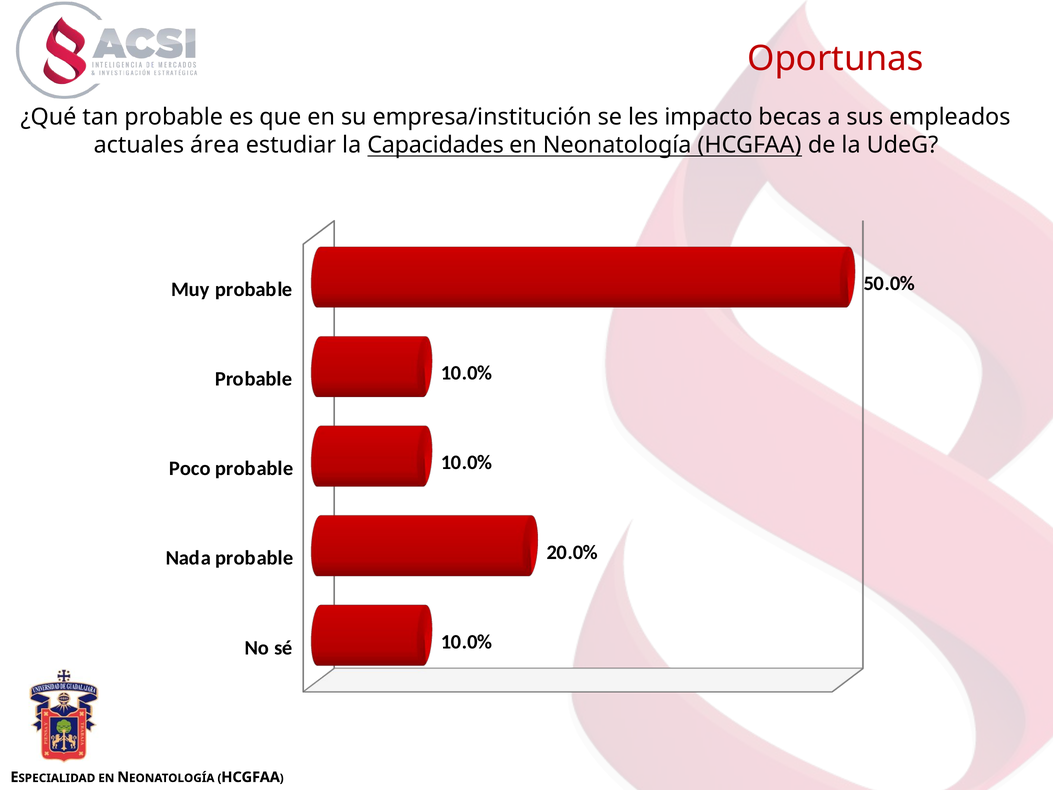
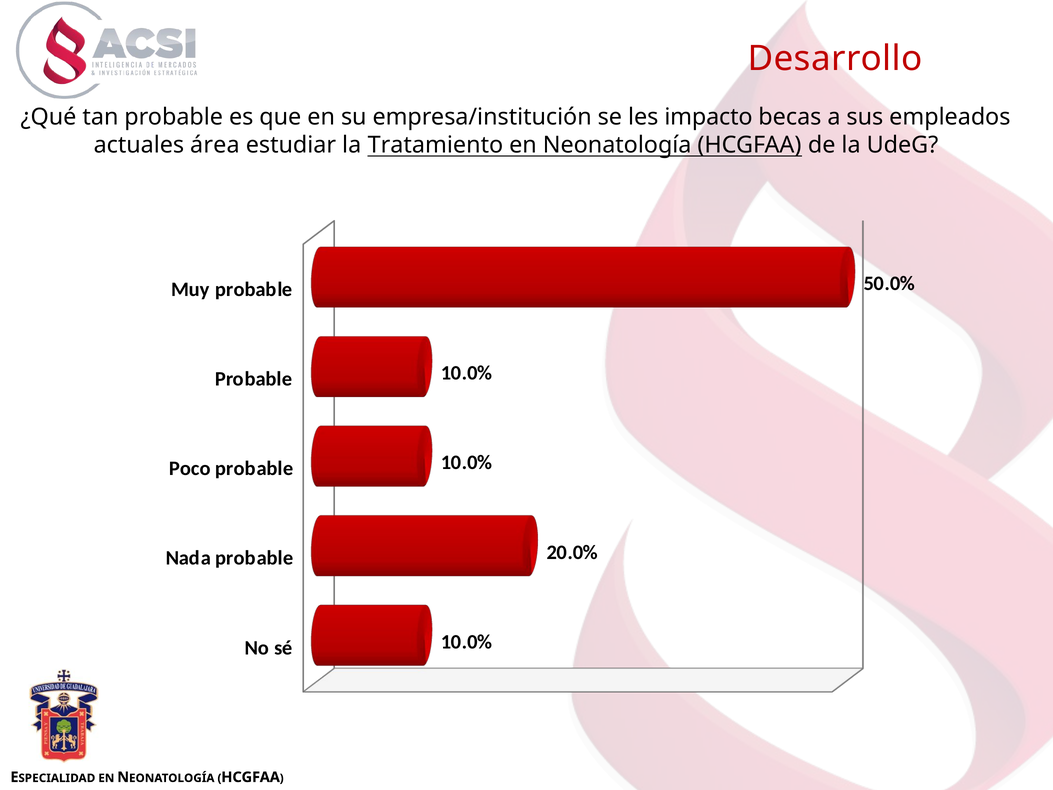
Oportunas: Oportunas -> Desarrollo (835, 59)
Capacidades: Capacidades -> Tratamiento (435, 145)
